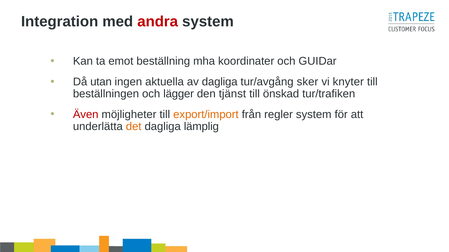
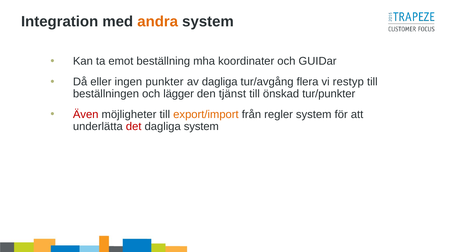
andra colour: red -> orange (158, 21)
utan: utan -> eller (101, 82)
aktuella: aktuella -> punkter (164, 82)
sker: sker -> flera (308, 82)
knyter: knyter -> restyp (348, 82)
tur/trafiken: tur/trafiken -> tur/punkter (329, 94)
det colour: orange -> red (134, 127)
dagliga lämplig: lämplig -> system (201, 127)
